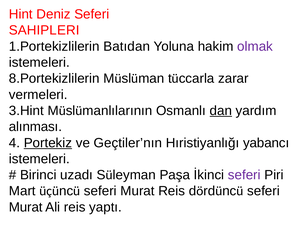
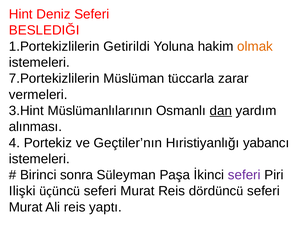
SAHIPLERI: SAHIPLERI -> BESLEDIĞI (44, 30)
Batıdan: Batıdan -> Getirildi (127, 46)
olmak colour: purple -> orange (255, 46)
8.Portekizlilerin: 8.Portekizlilerin -> 7.Portekizlilerin (54, 78)
Portekiz underline: present -> none (48, 143)
uzadı: uzadı -> sonra (77, 175)
Mart: Mart -> Ilişki (22, 191)
